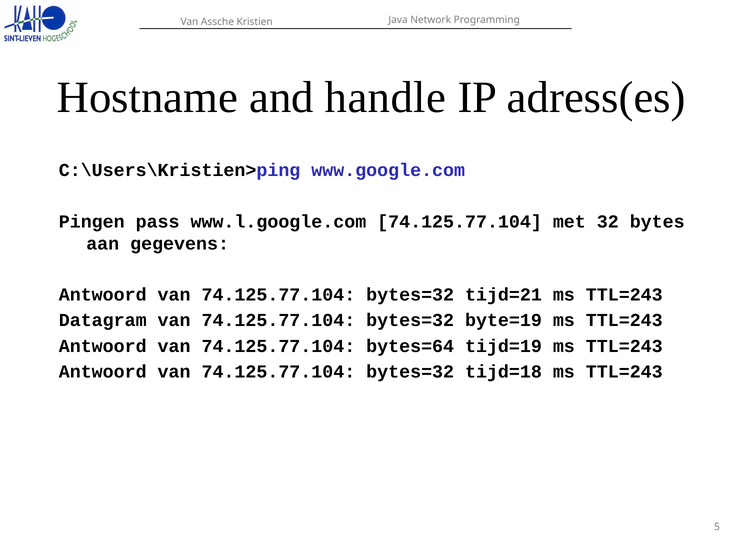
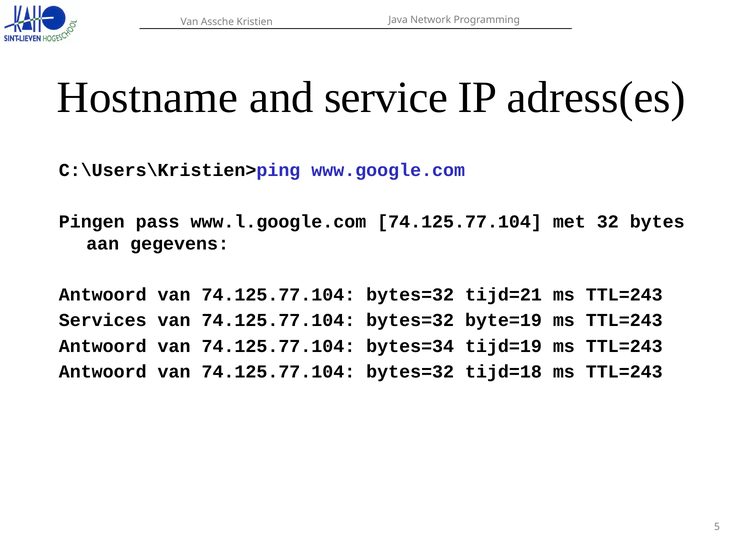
handle: handle -> service (386, 98)
Datagram: Datagram -> Services (103, 320)
bytes=64: bytes=64 -> bytes=34 (410, 346)
